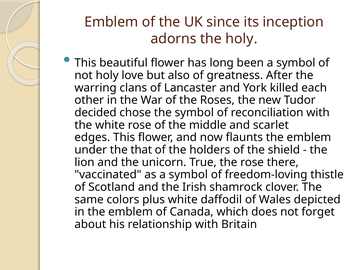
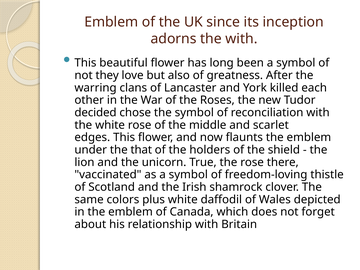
the holy: holy -> with (241, 39)
not holy: holy -> they (107, 75)
